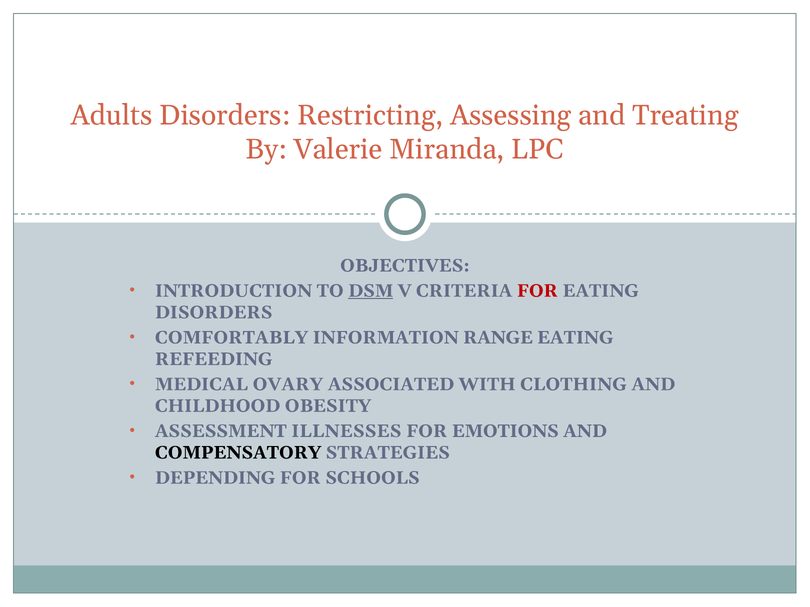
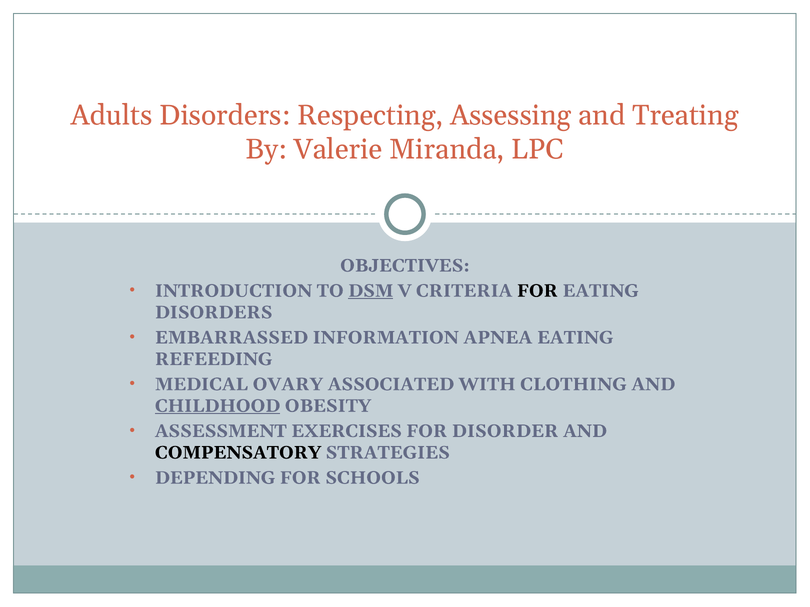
Restricting: Restricting -> Respecting (370, 115)
FOR colour: red -> black (537, 291)
COMFORTABLY: COMFORTABLY -> EMBARRASSED (231, 338)
RANGE: RANGE -> APNEA (498, 338)
CHILDHOOD underline: none -> present (218, 406)
ILLNESSES: ILLNESSES -> EXERCISES (347, 431)
EMOTIONS: EMOTIONS -> DISORDER (505, 431)
